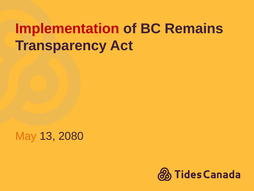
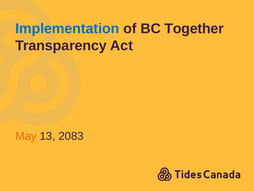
Implementation colour: red -> blue (67, 29)
Remains: Remains -> Together (194, 29)
2080: 2080 -> 2083 (71, 136)
